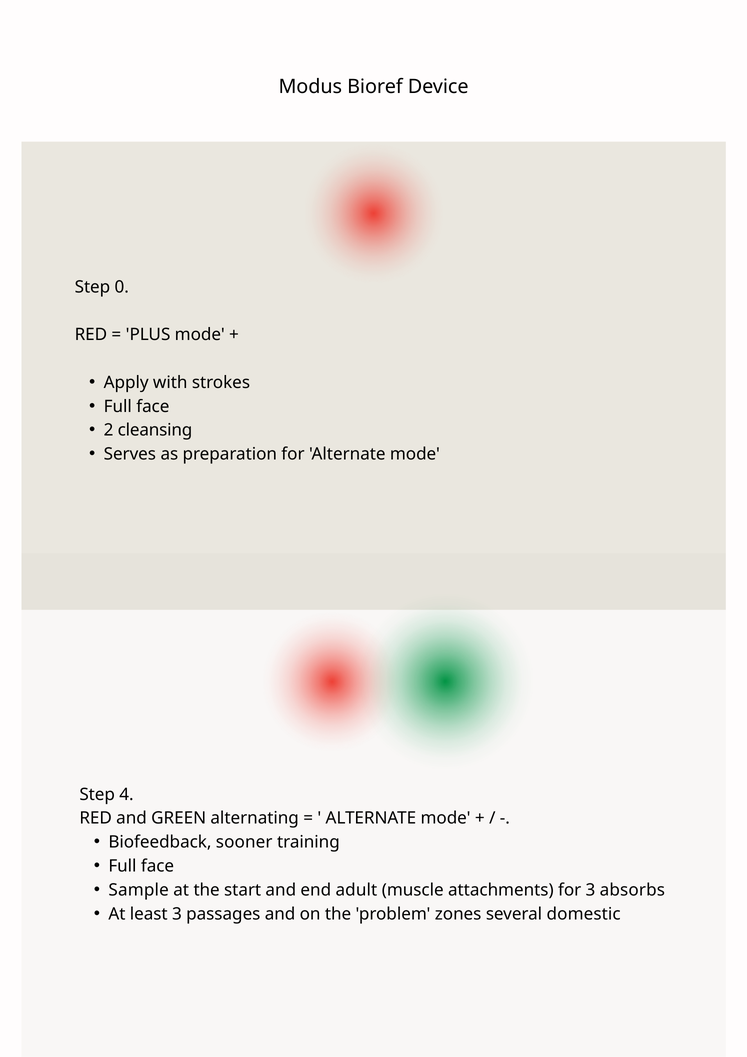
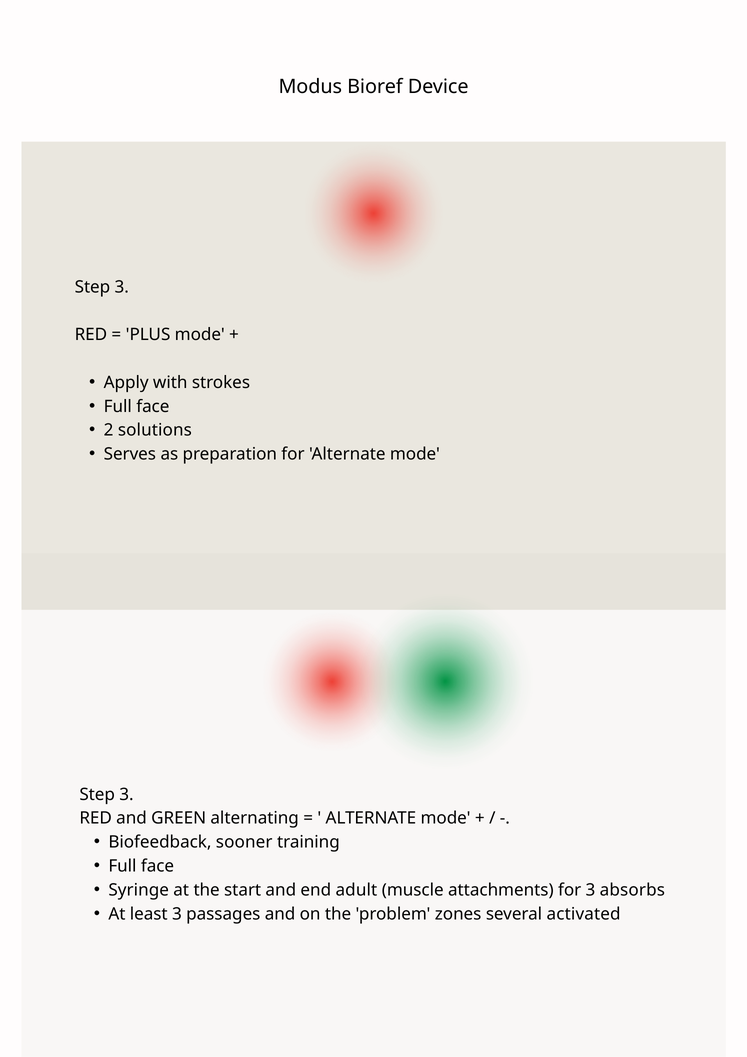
0: 0 -> 3 (122, 287)
cleansing: cleansing -> solutions (155, 430)
4: 4 -> 3 (126, 795)
Sample: Sample -> Syringe (139, 890)
domestic: domestic -> activated (584, 914)
